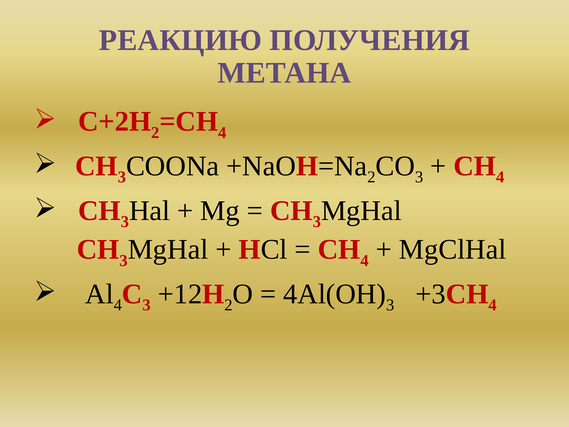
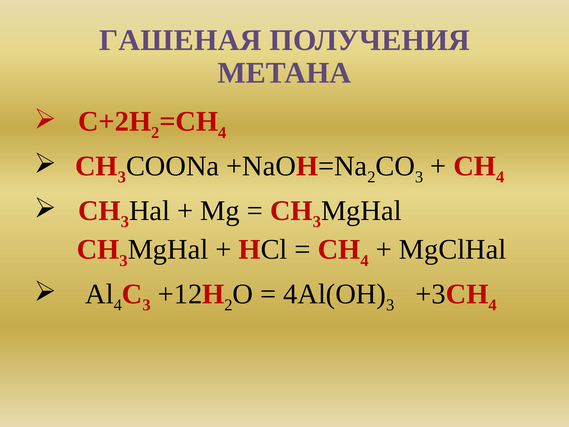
РЕАКЦИЮ: РЕАКЦИЮ -> ГАШЕНАЯ (180, 40)
